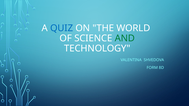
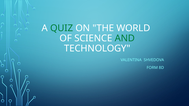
QUIZ colour: blue -> green (62, 28)
